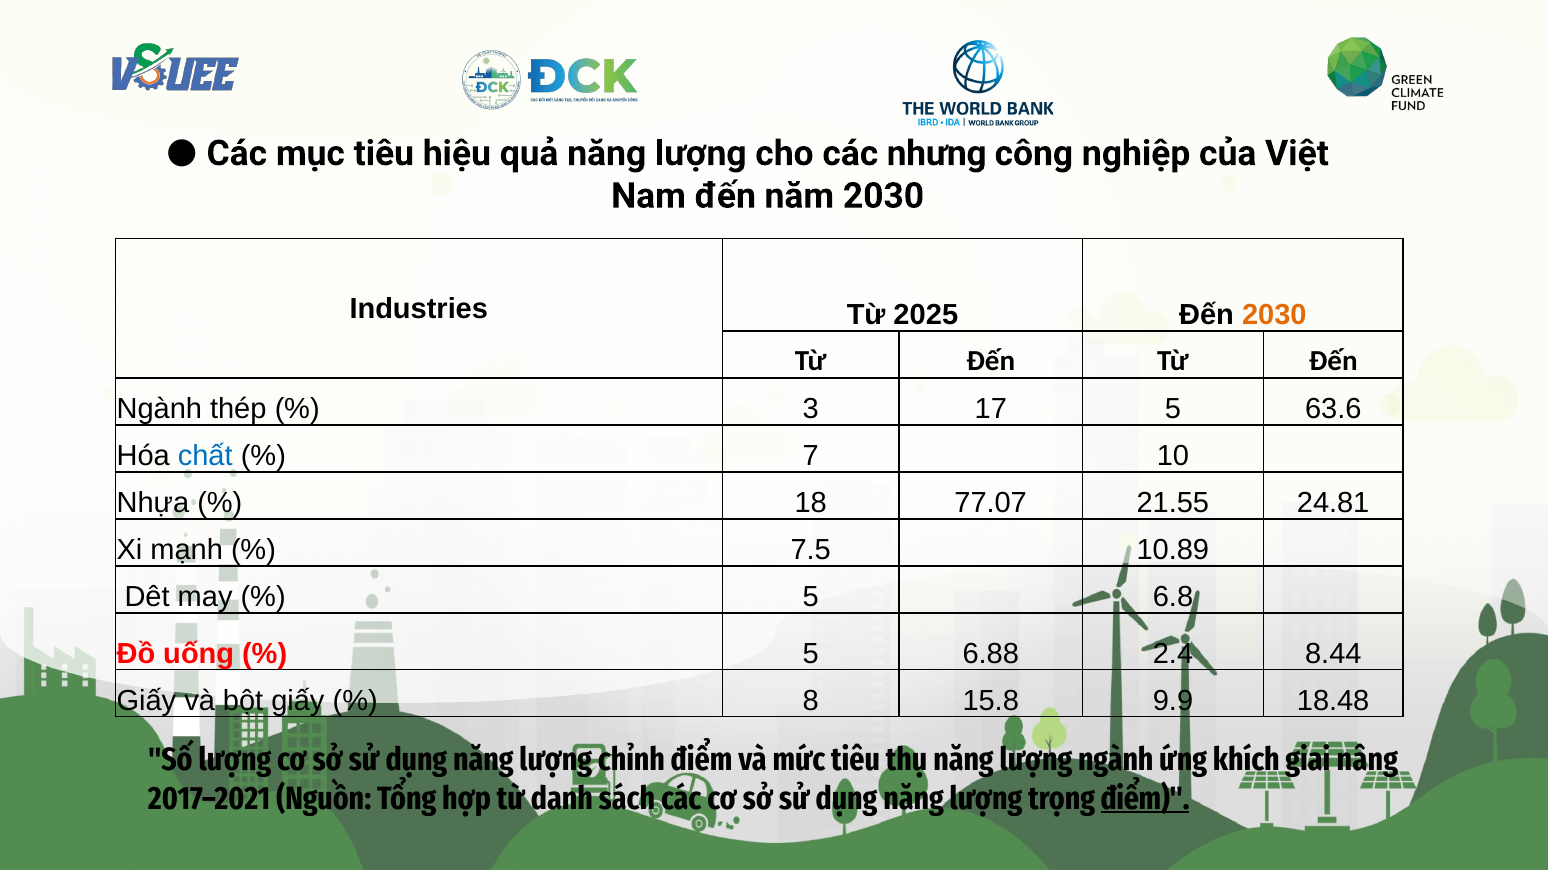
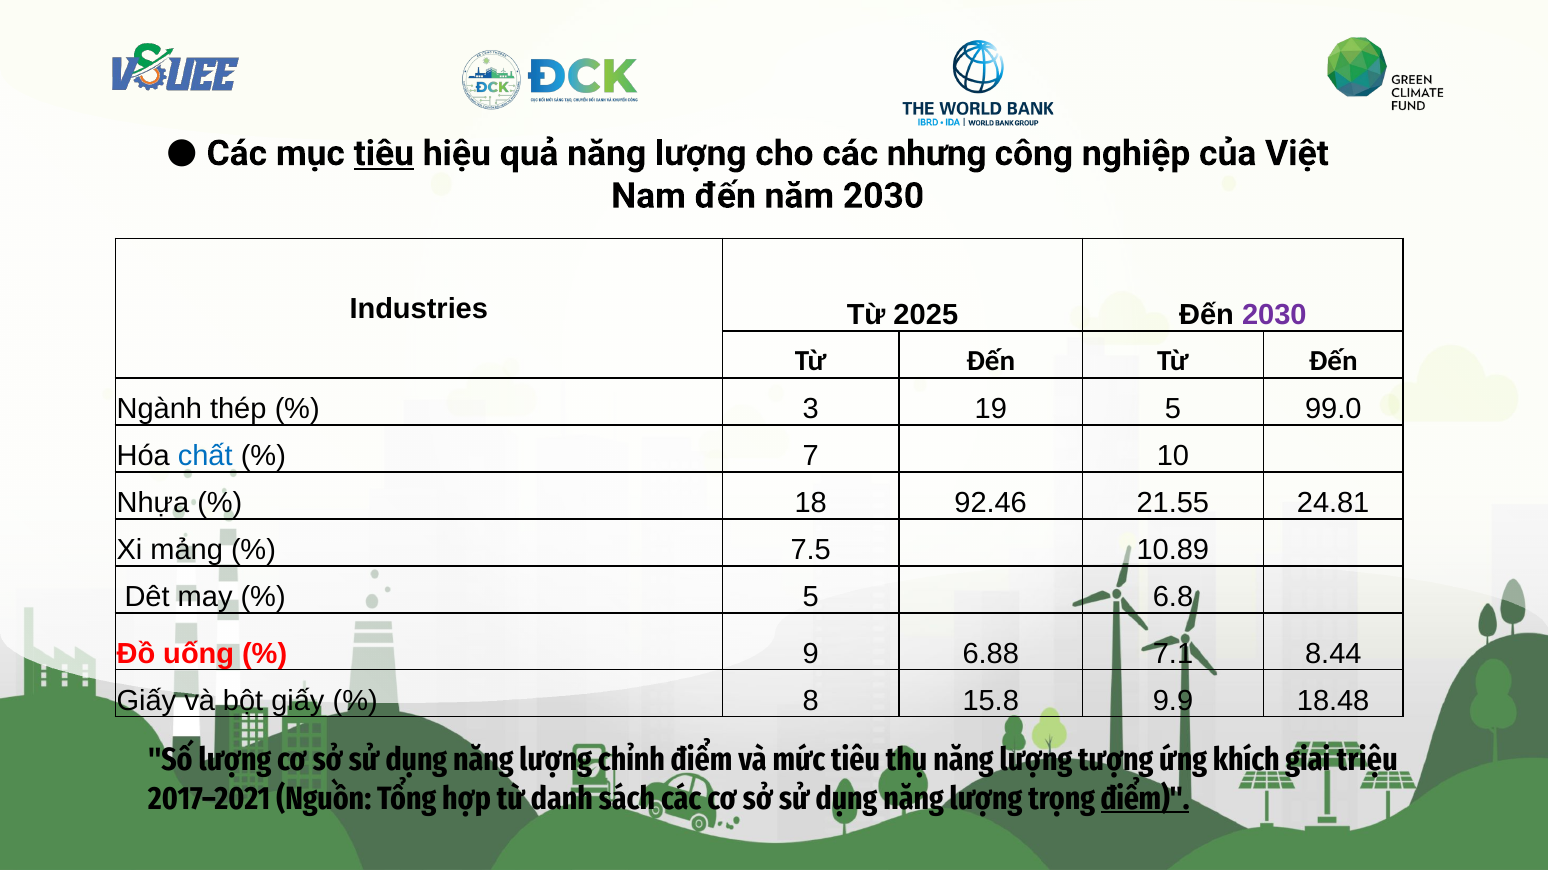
tiêu underline: none -> present (384, 154)
2030 colour: orange -> purple (1274, 316)
17: 17 -> 19 (991, 410)
63.6: 63.6 -> 99.0 (1333, 410)
77.07: 77.07 -> 92.46 (991, 504)
mạnh: mạnh -> mảng (187, 551)
5: 5 -> 9 (811, 654)
2.4: 2.4 -> 7.1 (1173, 654)
lượng ngành: ngành -> tượng (1116, 760)
nâng: nâng -> triệu (1367, 760)
